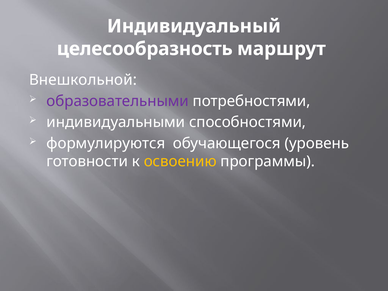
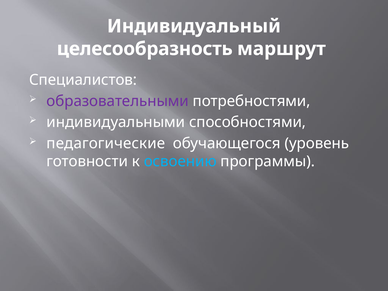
Внешкольной: Внешкольной -> Специалистов (83, 80)
формулируются: формулируются -> педагогические (106, 143)
освоению colour: yellow -> light blue (180, 161)
